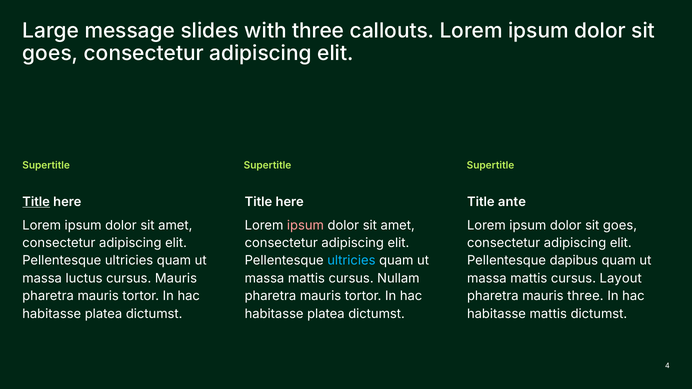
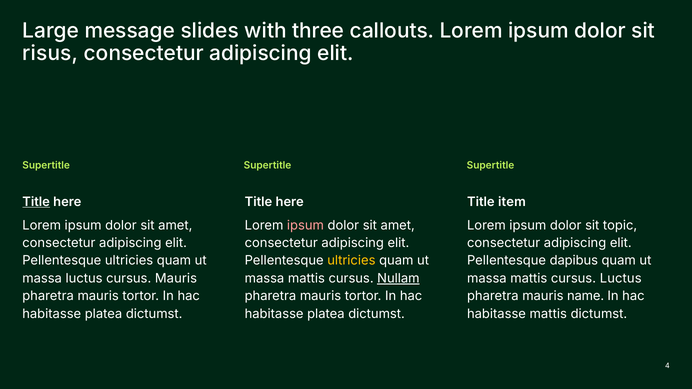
goes: goes -> risus (50, 53)
ante: ante -> item (512, 202)
goes: goes -> topic (620, 225)
ultricies colour: light blue -> yellow (351, 261)
Nullam underline: none -> present (398, 279)
cursus Layout: Layout -> Luctus (621, 279)
mauris three: three -> name (586, 296)
